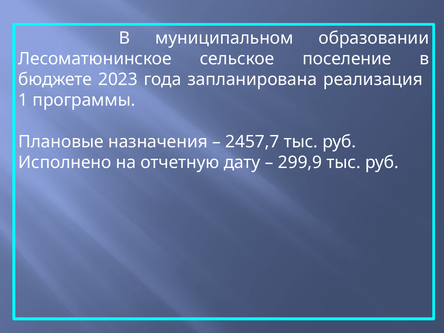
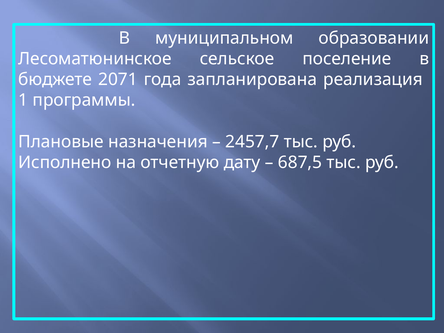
2023: 2023 -> 2071 (118, 79)
299,9: 299,9 -> 687,5 (300, 162)
